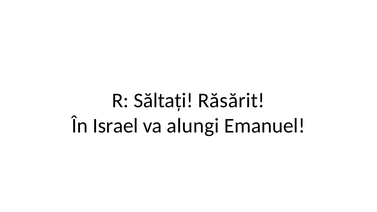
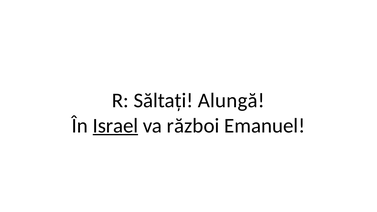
Răsărit: Răsărit -> Alungă (231, 101)
Israel underline: none -> present (115, 126)
alungi: alungi -> război (193, 126)
